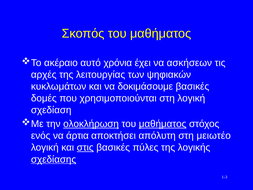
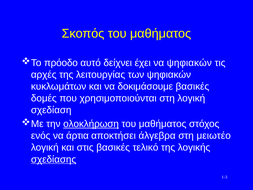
ακέραιο: ακέραιο -> πρόοδο (61, 63)
χρόνια: χρόνια -> δείχνει (118, 63)
να ασκήσεων: ασκήσεων -> ψηφιακών (189, 63)
μαθήματος underline: present -> none (163, 124)
απόλυτη: απόλυτη -> άλγεβρα (157, 136)
στις underline: present -> none (85, 147)
πύλες: πύλες -> τελικό (145, 147)
